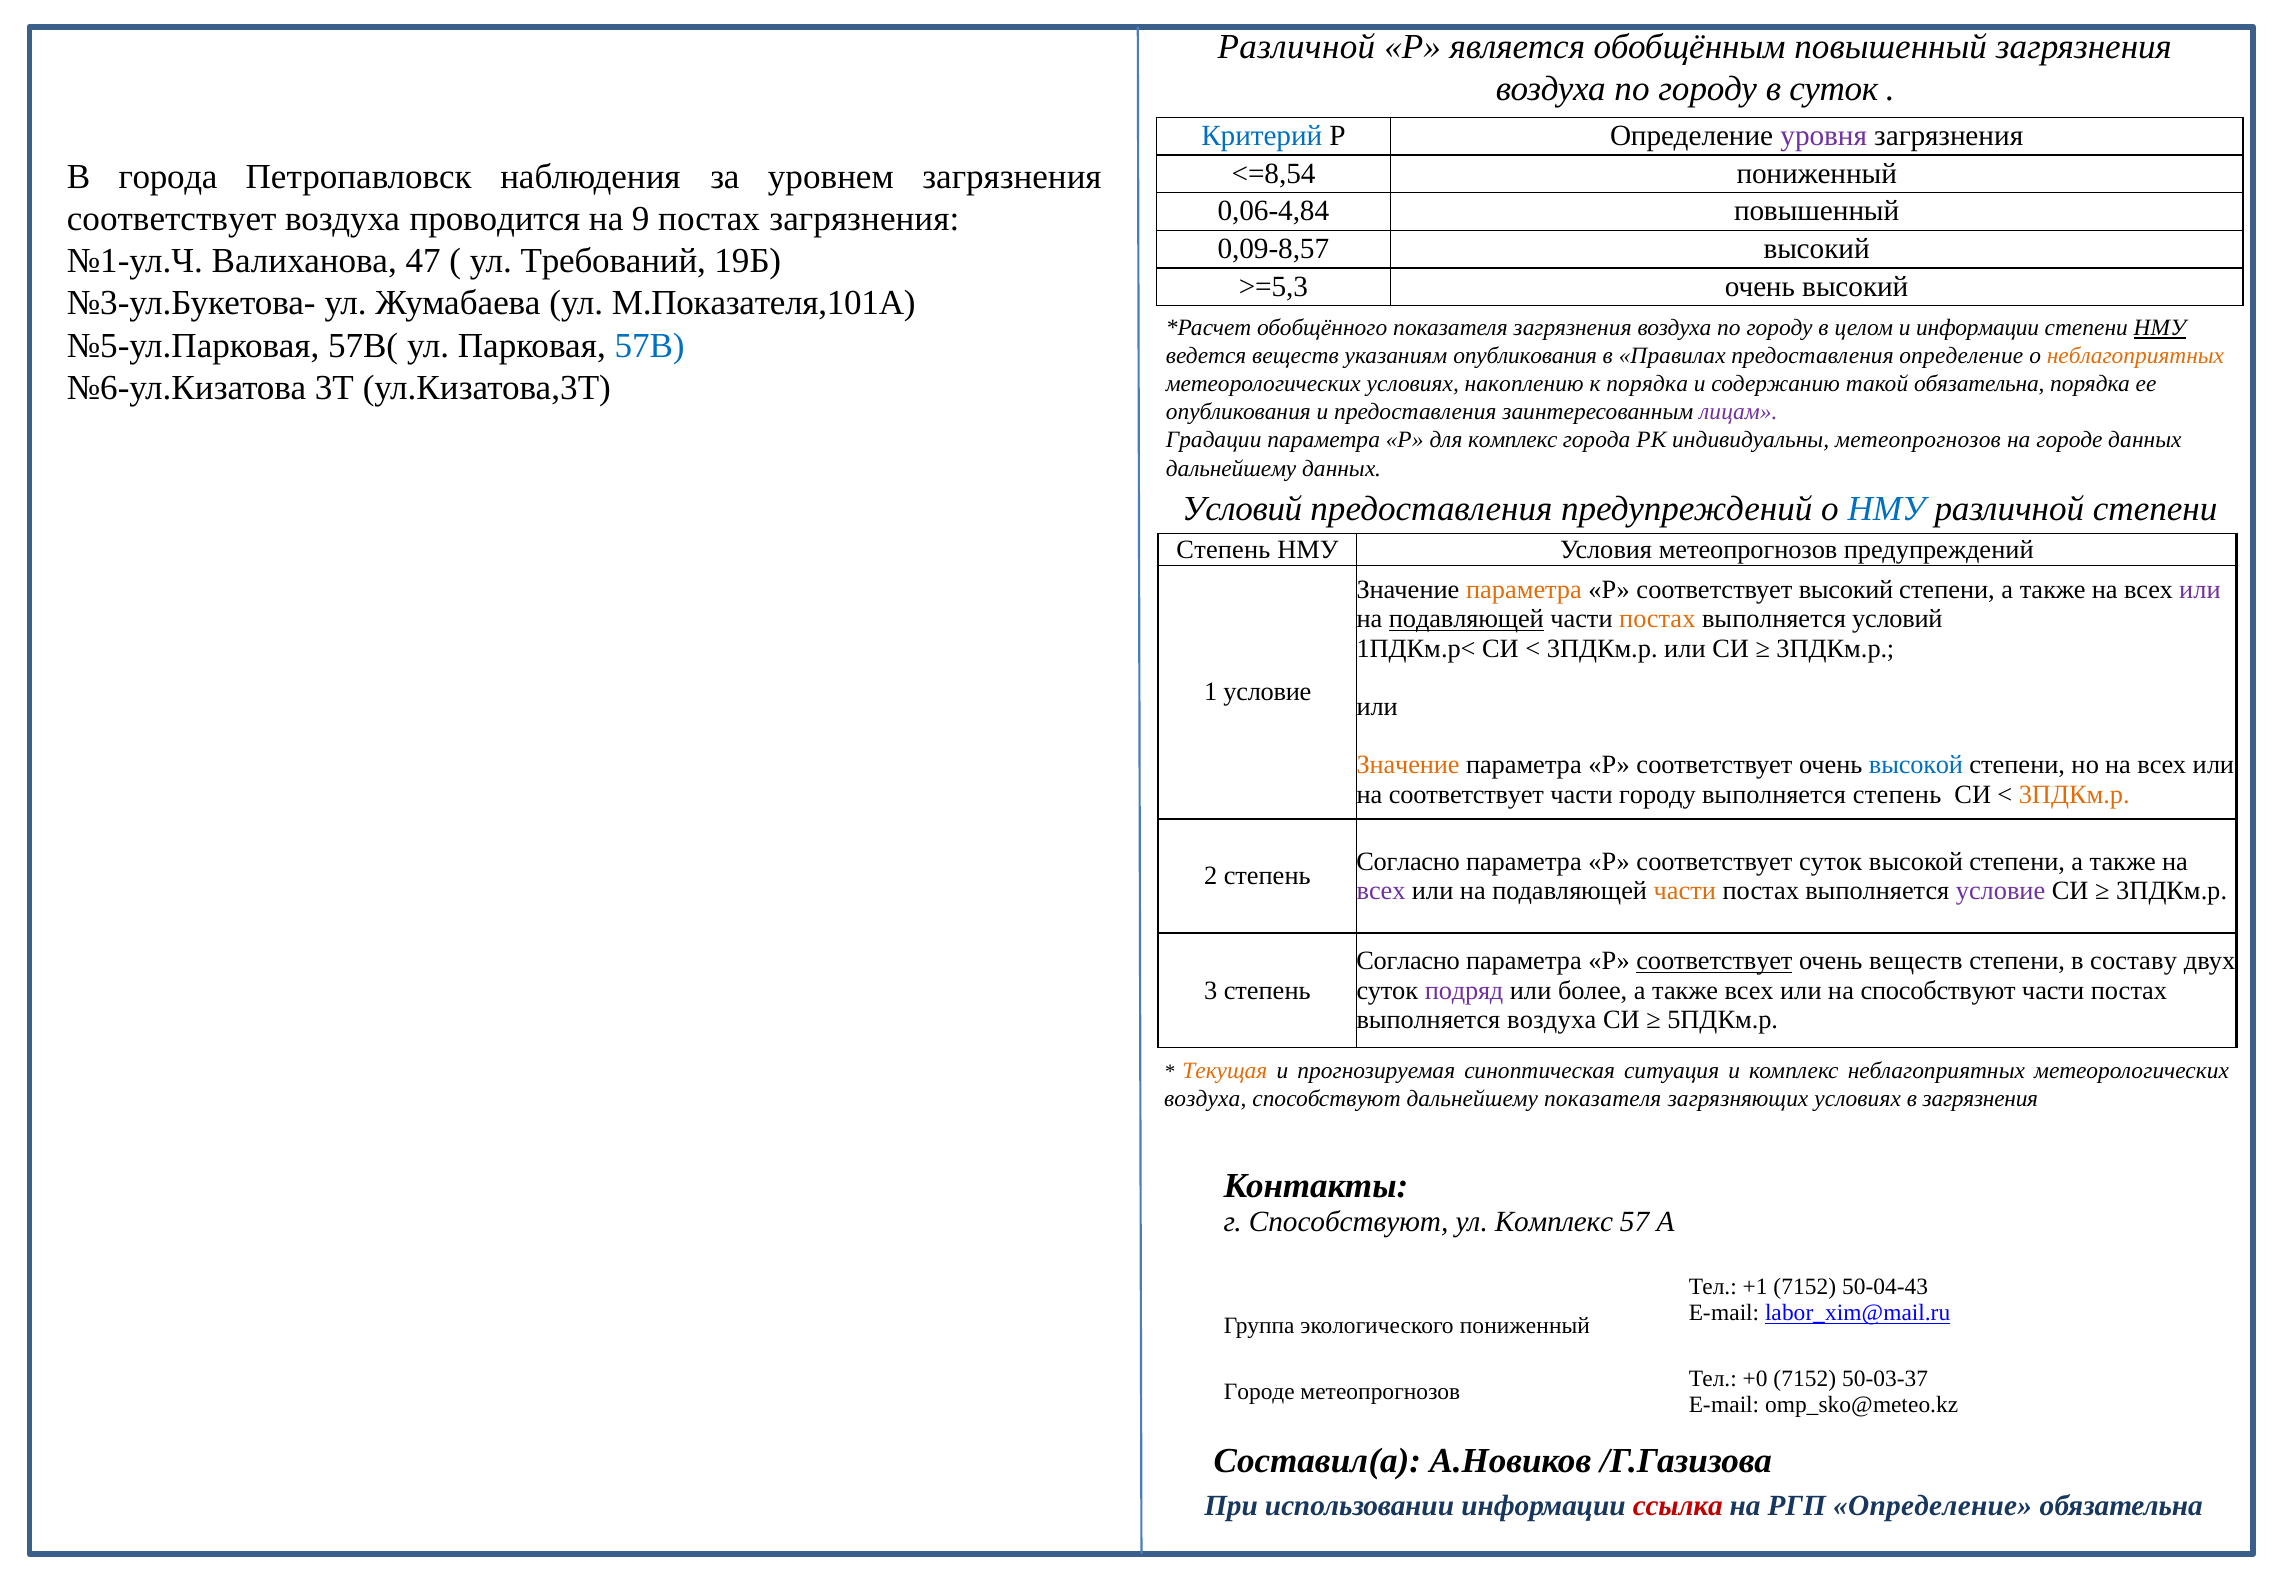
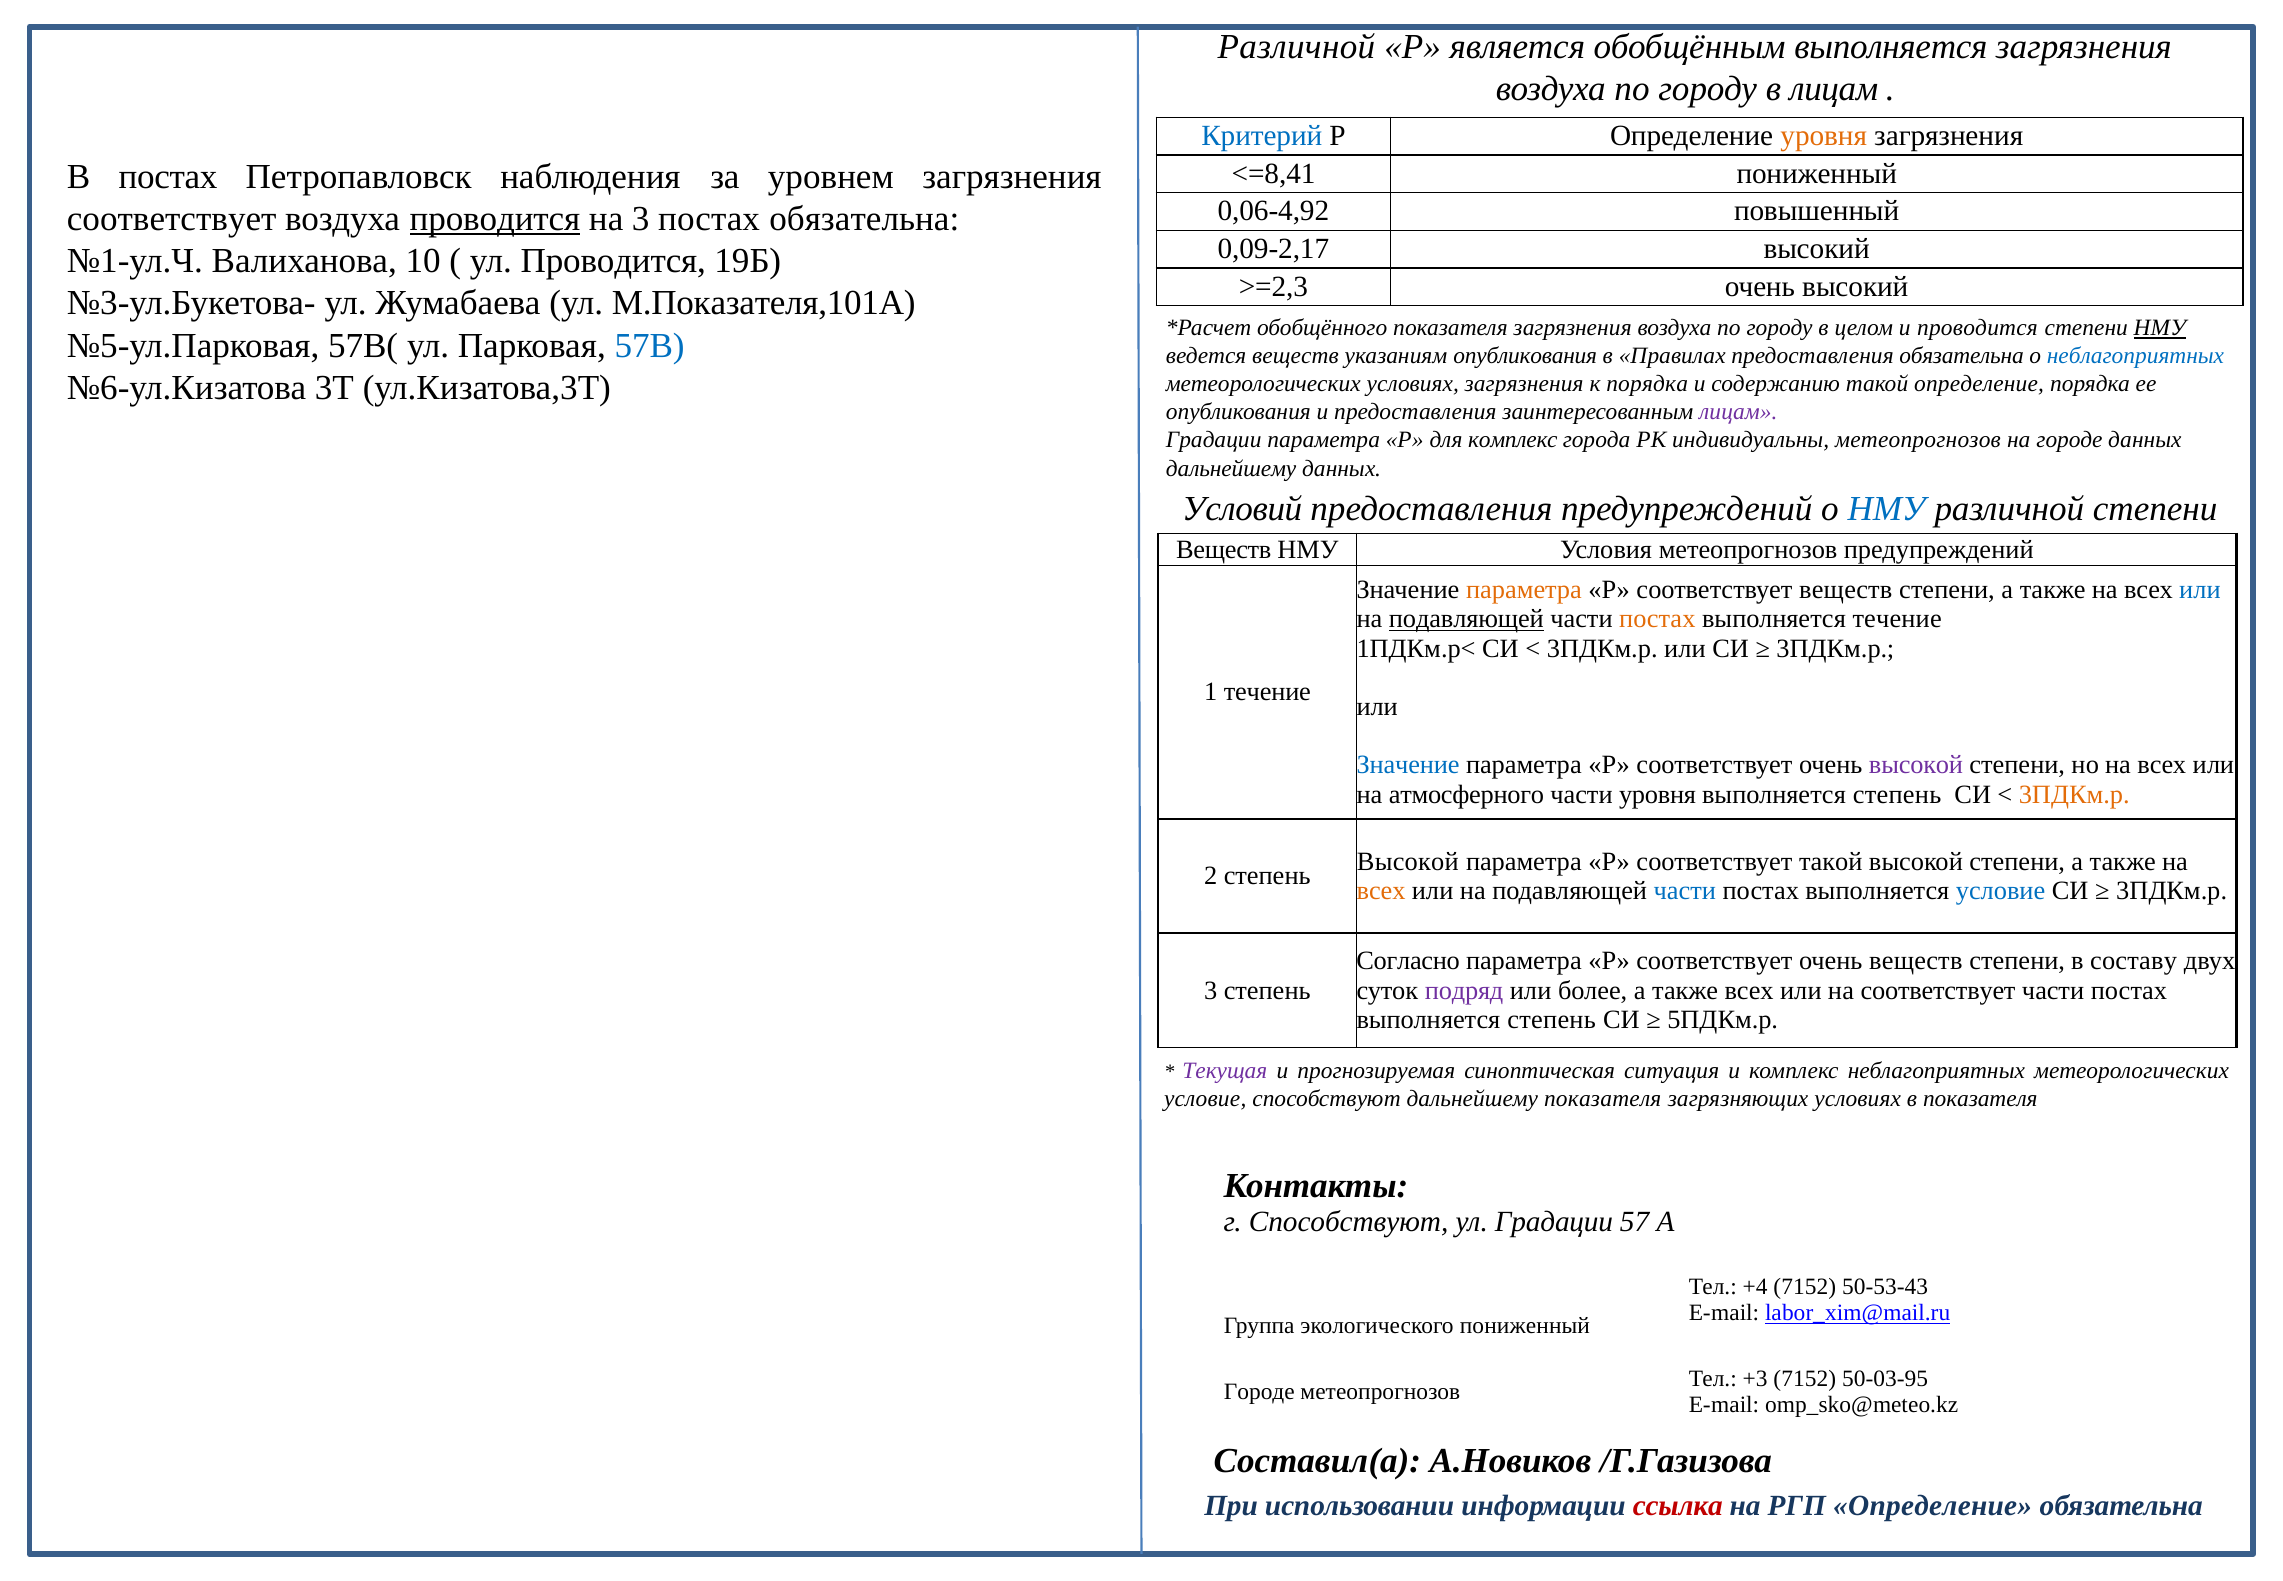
обобщённым повышенный: повышенный -> выполняется (1891, 47)
в суток: суток -> лицам (1834, 89)
уровня colour: purple -> orange (1824, 136)
<=8,54: <=8,54 -> <=8,41 (1274, 173)
В города: города -> постах (168, 177)
0,06-4,84: 0,06-4,84 -> 0,06-4,92 (1273, 211)
проводится underline: none -> present (495, 219)
на 9: 9 -> 3 (641, 219)
постах загрязнения: загрязнения -> обязательна (864, 219)
0,09-8,57: 0,09-8,57 -> 0,09-2,17 (1273, 249)
47: 47 -> 10 (423, 261)
ул Требований: Требований -> Проводится (613, 261)
>=5,3: >=5,3 -> >=2,3 (1273, 286)
и информации: информации -> проводится (1977, 328)
предоставления определение: определение -> обязательна (1962, 356)
неблагоприятных colour: orange -> blue (2135, 356)
условиях накоплению: накоплению -> загрязнения (1524, 384)
такой обязательна: обязательна -> определение (1979, 384)
Степень: Степень -> Веществ (1224, 549)
соответствует высокий: высокий -> веществ (1846, 590)
или colour: purple -> blue (2200, 590)
выполняется условий: условий -> течение (1897, 619)
1 условие: условие -> течение (1267, 692)
Значение colour: orange -> blue (1408, 765)
высокой colour: blue -> purple (1916, 765)
на соответствует: соответствует -> атмосферного (1466, 794)
части городу: городу -> уровня (1658, 794)
Согласно: Согласно -> Высокой (1408, 861)
соответствует суток: суток -> такой (1831, 861)
всех colour: purple -> orange (1381, 891)
части colour: orange -> blue (1685, 891)
условие colour: purple -> blue (2001, 891)
соответствует underline: present -> none (1714, 961)
на способствуют: способствуют -> соответствует (1938, 990)
воздуха: воздуха -> степень (1552, 1019)
Текущая colour: orange -> purple (1225, 1070)
воздуха: воздуха -> условие (1205, 1098)
в загрязнения: загрязнения -> показателя (1980, 1098)
ул Комплекс: Комплекс -> Градации (1554, 1222)
+1: +1 -> +4 (1755, 1287)
50-04-43: 50-04-43 -> 50-53-43 (1885, 1287)
+0: +0 -> +3 (1755, 1378)
50-03-37: 50-03-37 -> 50-03-95 (1885, 1378)
